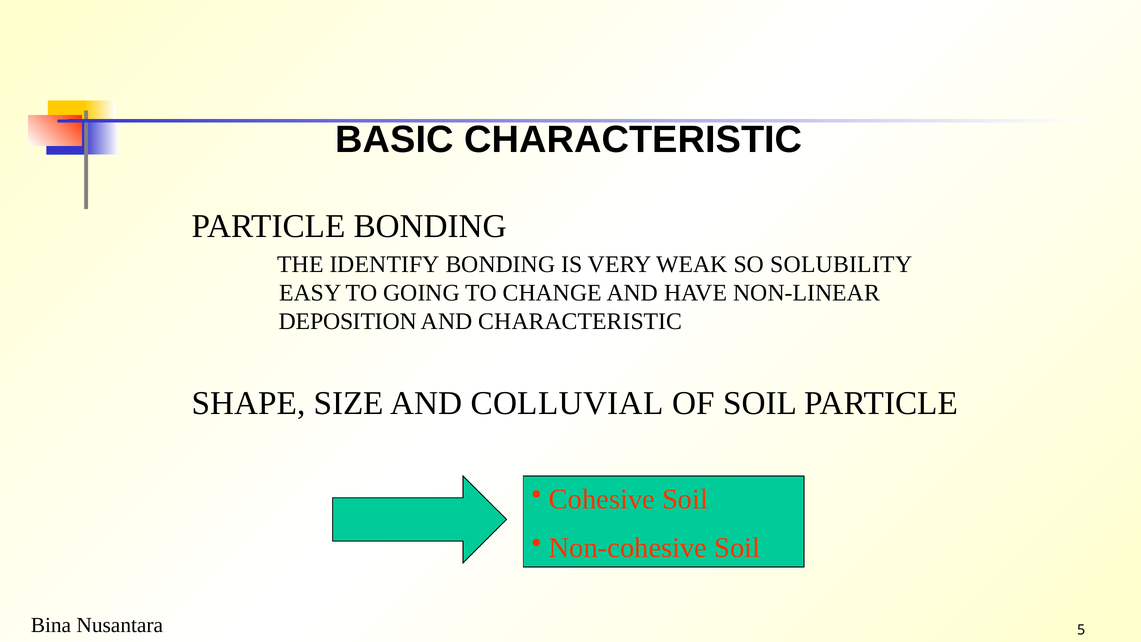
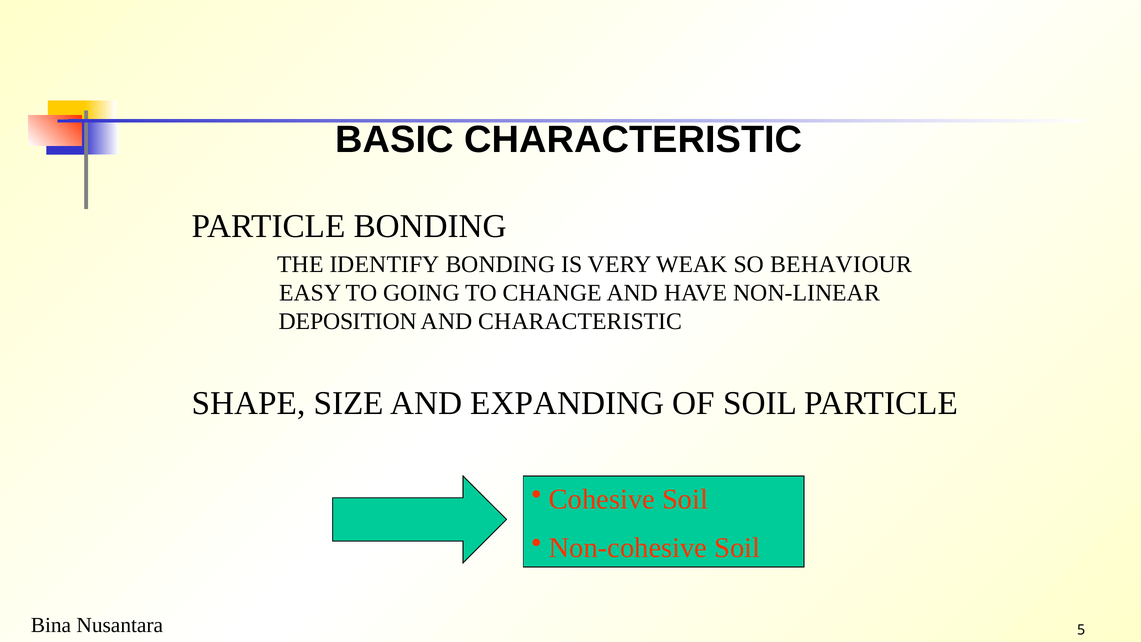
SOLUBILITY: SOLUBILITY -> BEHAVIOUR (841, 264)
COLLUVIAL: COLLUVIAL -> EXPANDING (567, 403)
